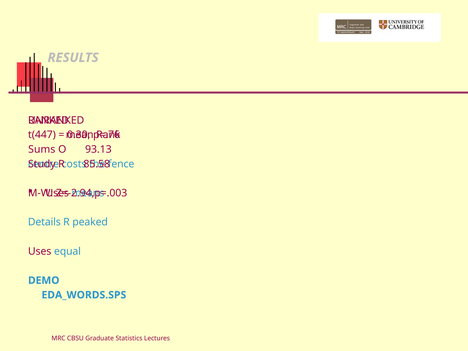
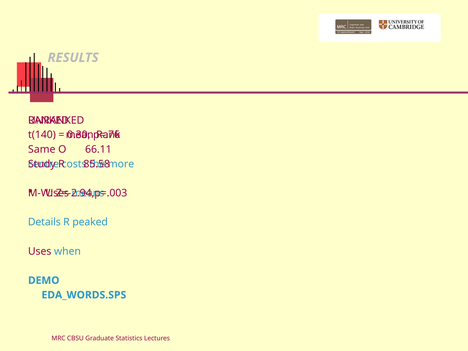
t(447: t(447 -> t(140 (42, 135)
Sums: Sums -> Same (42, 149)
93.13: 93.13 -> 66.11 (98, 149)
fence: fence -> more (121, 164)
equal: equal -> when (67, 251)
